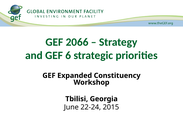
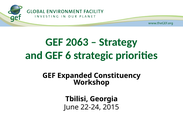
2066: 2066 -> 2063 (77, 42)
